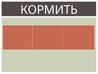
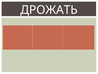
КОРМИТЬ: КОРМИТЬ -> ДРОЖАТЬ (49, 10)
